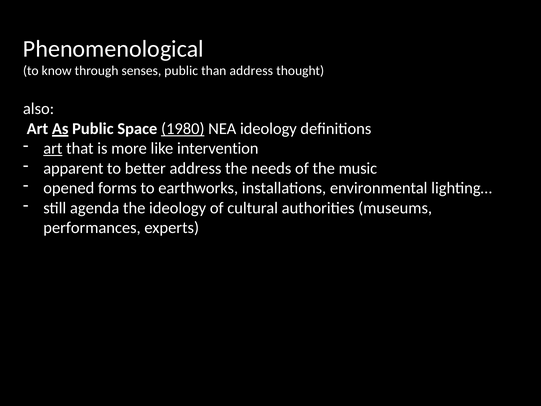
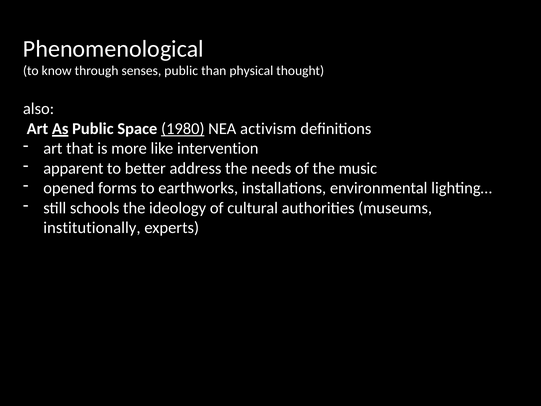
than address: address -> physical (251, 71)
NEA ideology: ideology -> activism (268, 129)
art underline: present -> none (53, 148)
agenda: agenda -> schools (95, 208)
performances: performances -> institutionally (92, 228)
